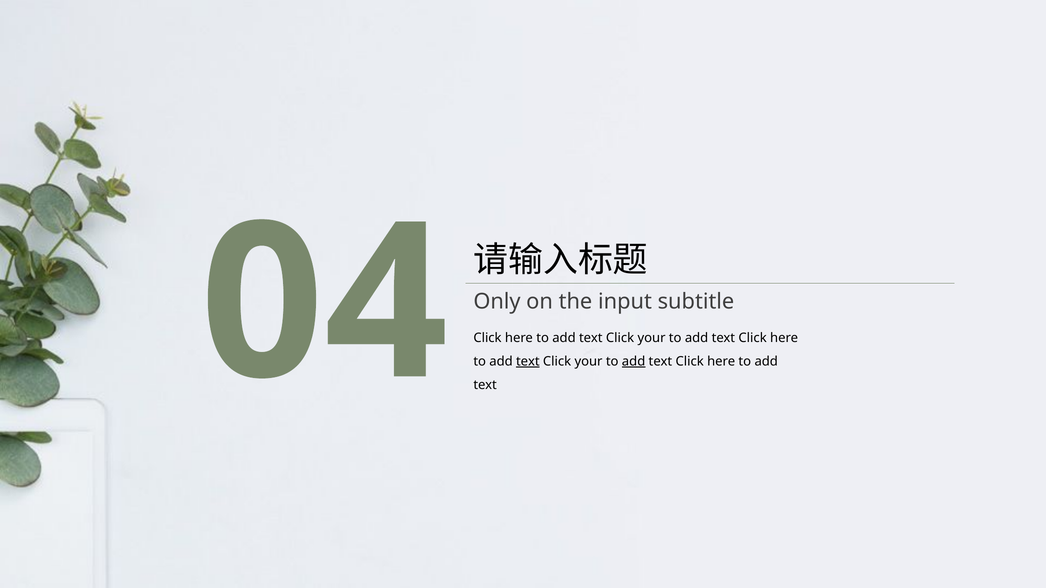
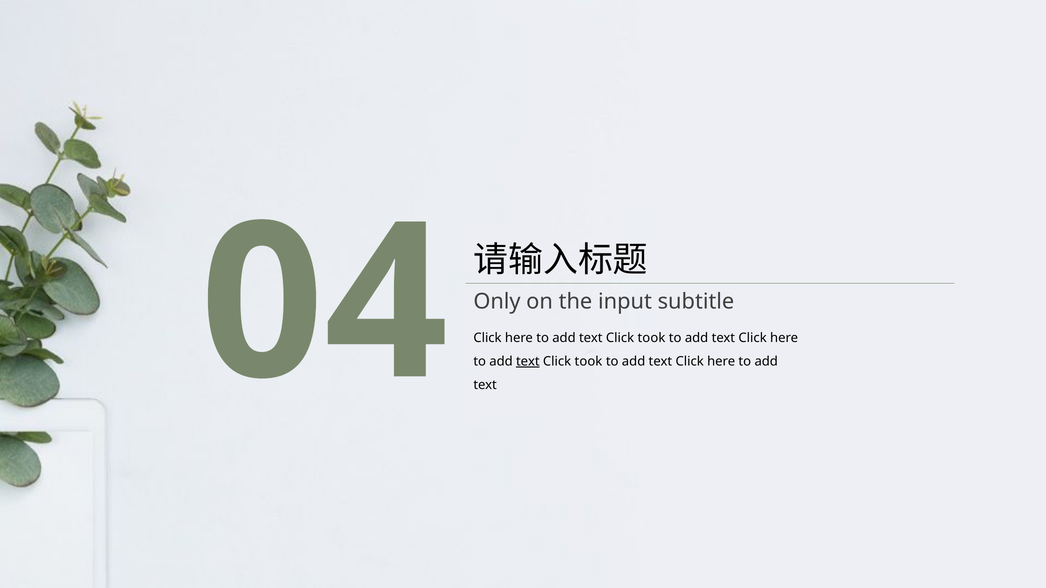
your: your -> took (651, 338)
your: your -> took (588, 362)
add underline: present -> none (634, 362)
